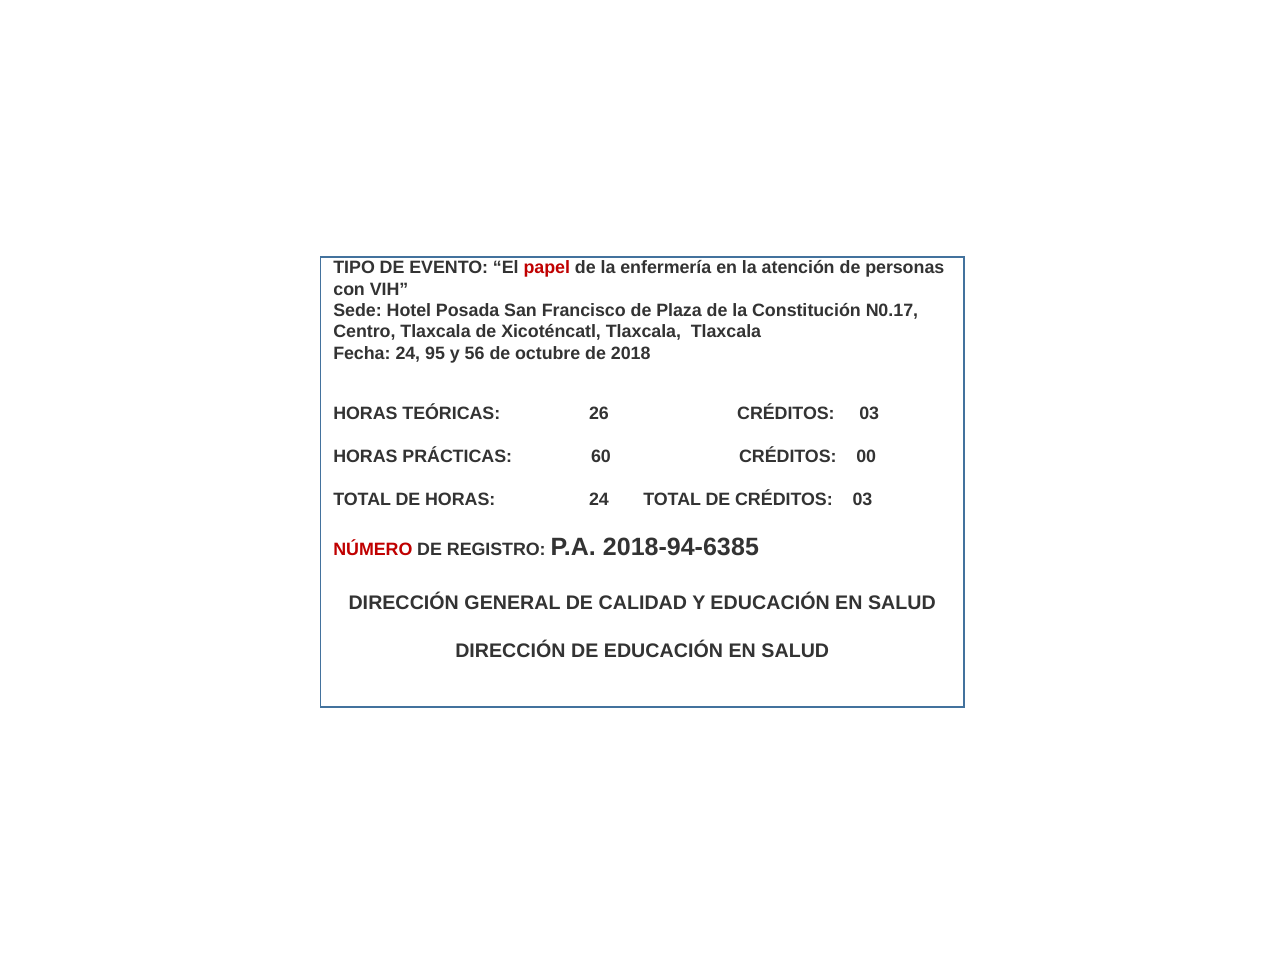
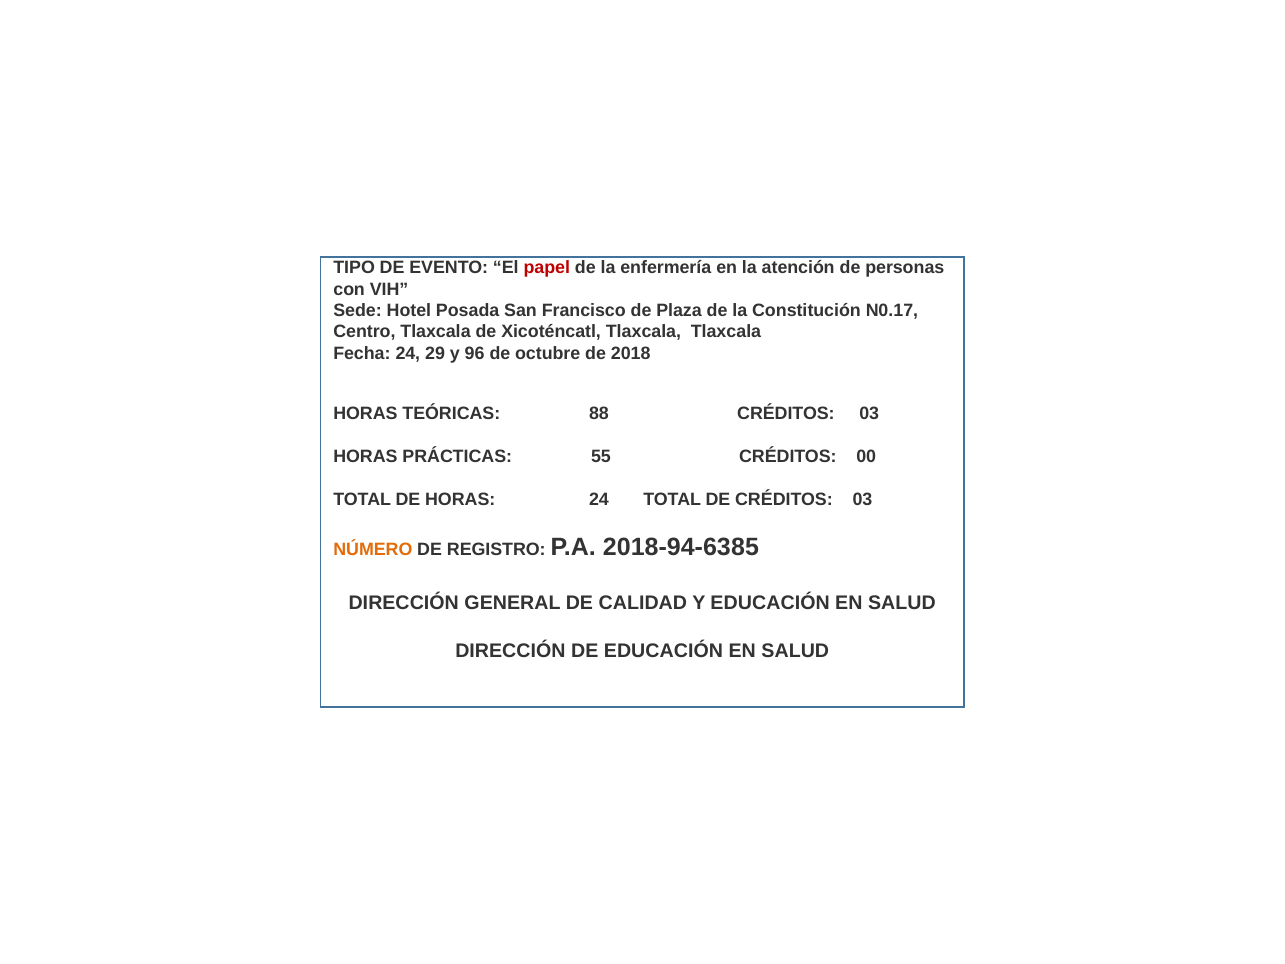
95: 95 -> 29 (435, 353)
56: 56 -> 96 (475, 353)
26: 26 -> 88 (599, 413)
60: 60 -> 55 (601, 456)
NÚMERO colour: red -> orange (373, 549)
